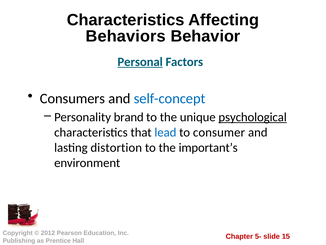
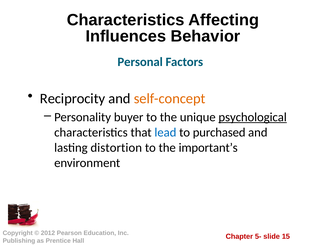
Behaviors: Behaviors -> Influences (126, 36)
Personal underline: present -> none (140, 62)
Consumers: Consumers -> Reciprocity (73, 98)
self-concept colour: blue -> orange (170, 98)
brand: brand -> buyer (129, 117)
consumer: consumer -> purchased (219, 132)
